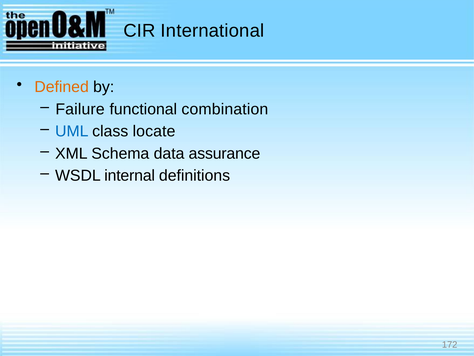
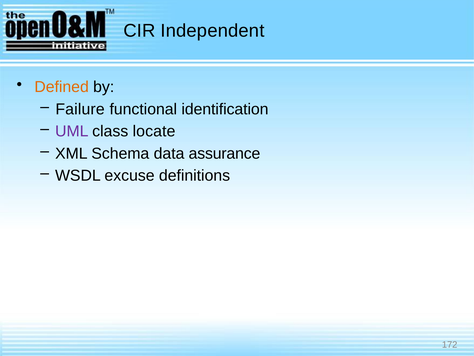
International: International -> Independent (212, 31)
combination: combination -> identification (225, 109)
UML colour: blue -> purple (72, 131)
internal: internal -> excuse (130, 175)
